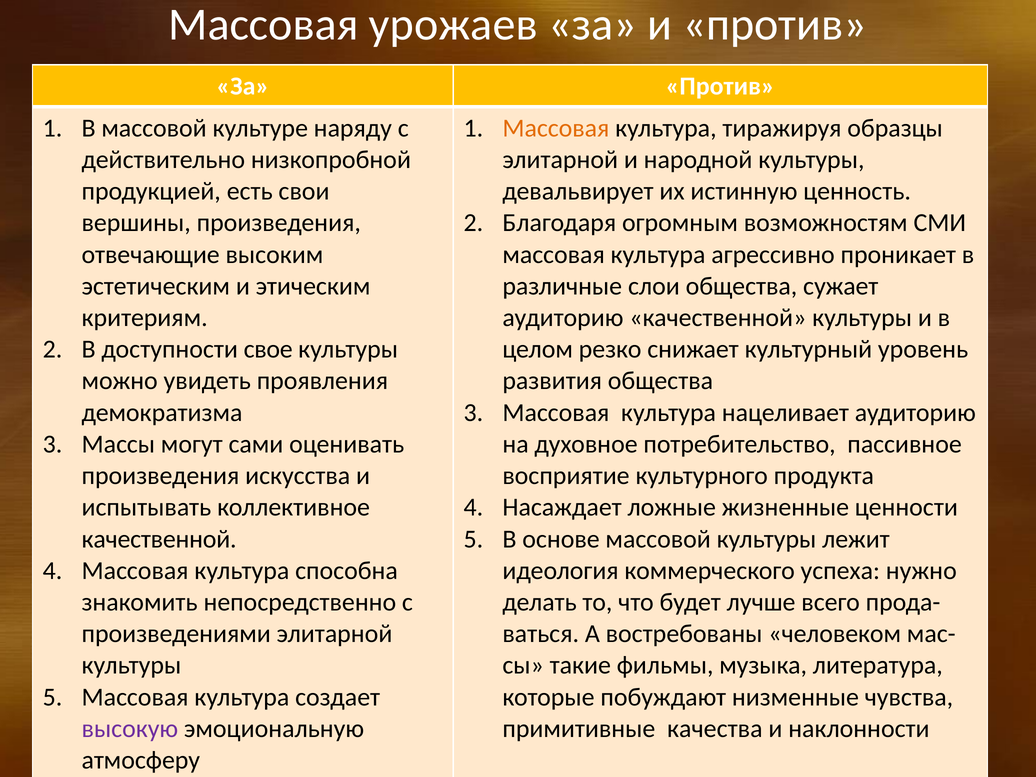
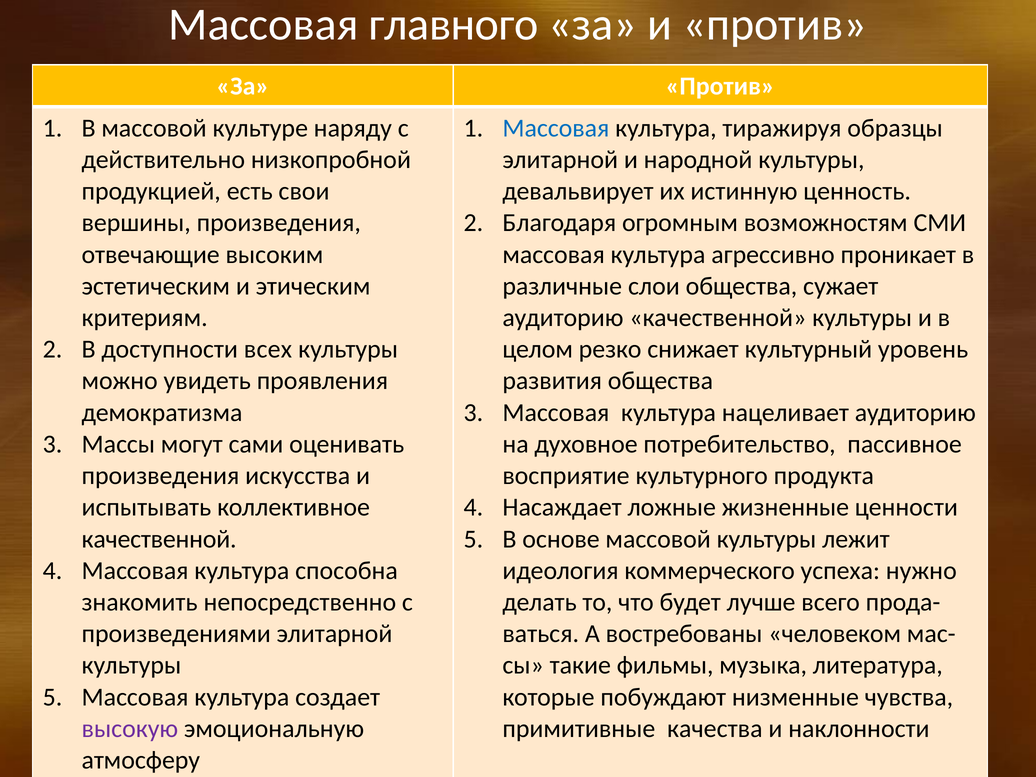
урожаев: урожаев -> главного (454, 25)
Массовая colour: orange -> blue (556, 128)
свое: свое -> всех (268, 349)
